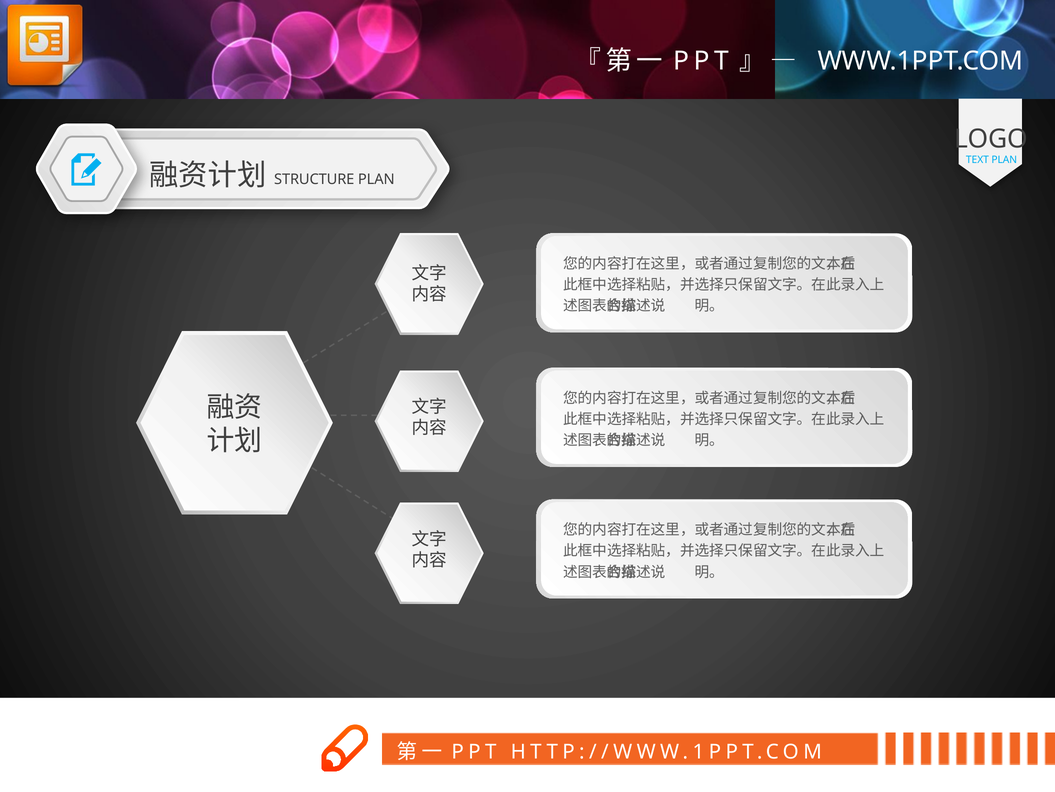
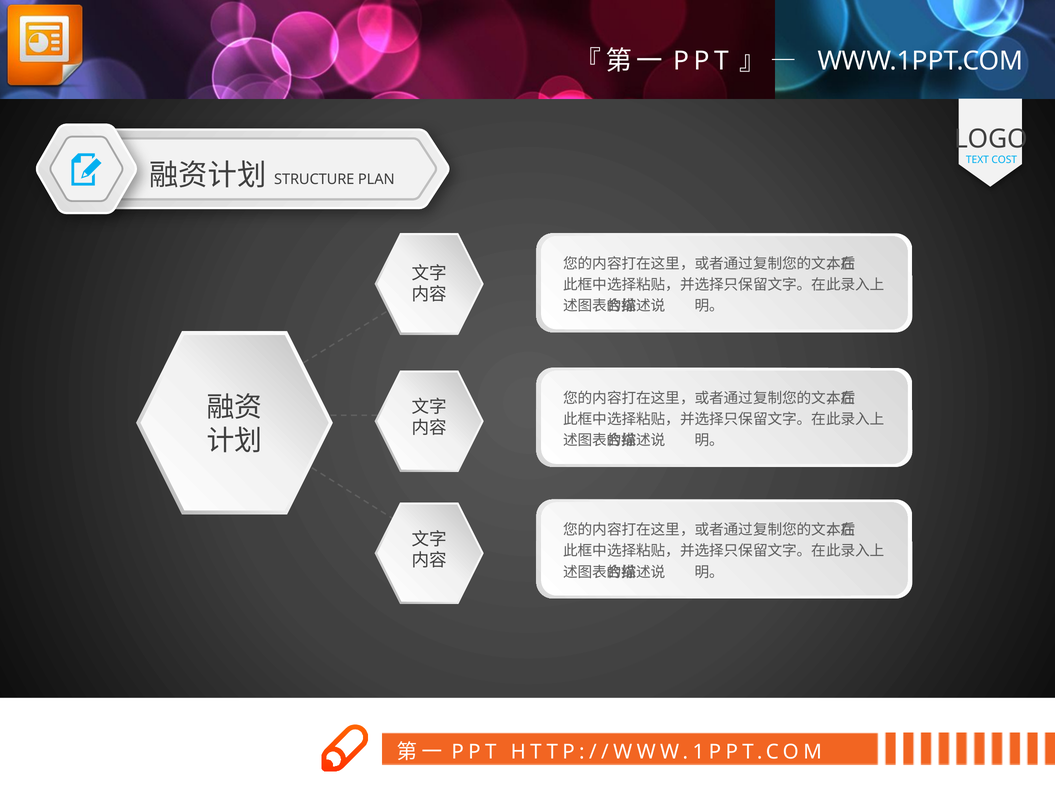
TEXT PLAN: PLAN -> COST (1004, 160)
